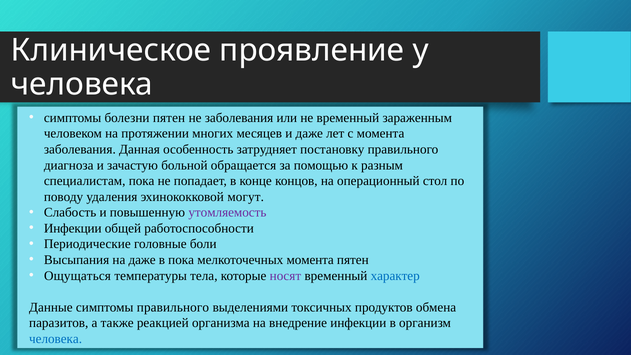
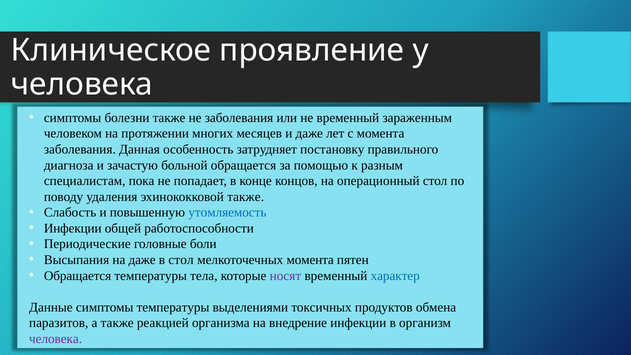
болезни пятен: пятен -> также (169, 118)
эхинококковой могут: могут -> также (246, 197)
утомляемость colour: purple -> blue (227, 212)
в пока: пока -> стол (181, 260)
Ощущаться: Ощущаться -> Обращается (78, 276)
симптомы правильного: правильного -> температуры (173, 307)
человека colour: blue -> purple (56, 339)
